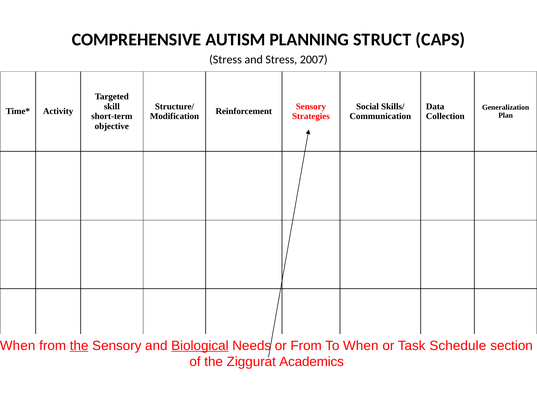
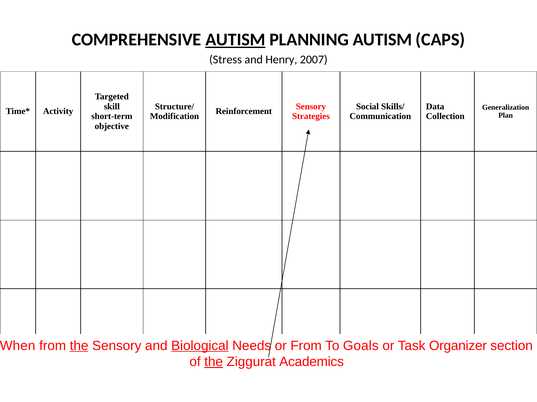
AUTISM underline: none -> present (235, 40)
PLANNING STRUCT: STRUCT -> AUTISM (382, 40)
and Stress: Stress -> Henry (281, 60)
To When: When -> Goals (361, 346)
Schedule: Schedule -> Organizer (458, 346)
the underline: none -> present (214, 362)
